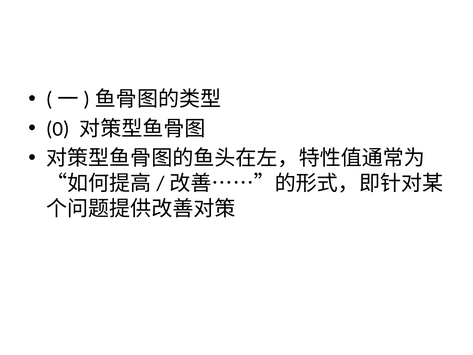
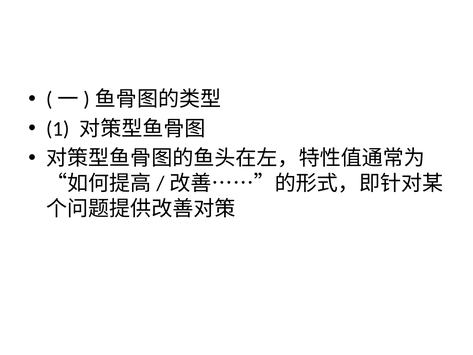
0: 0 -> 1 (58, 129)
